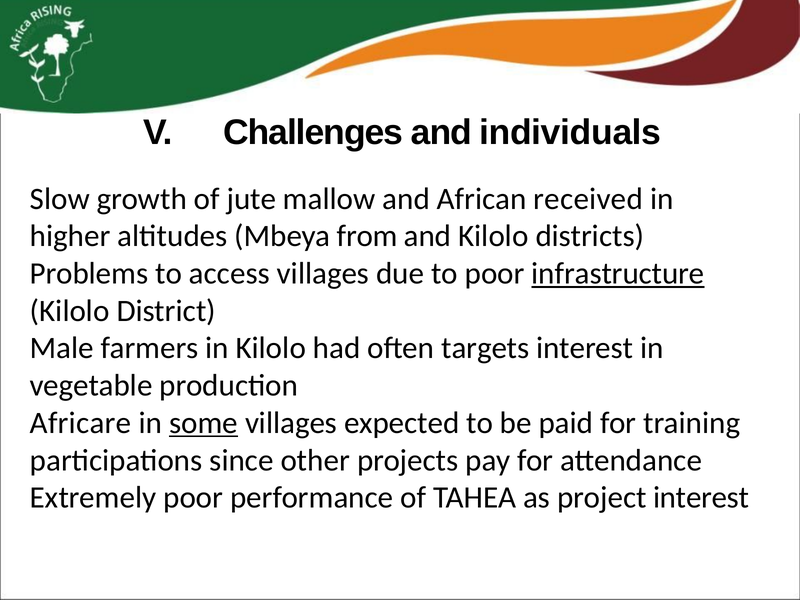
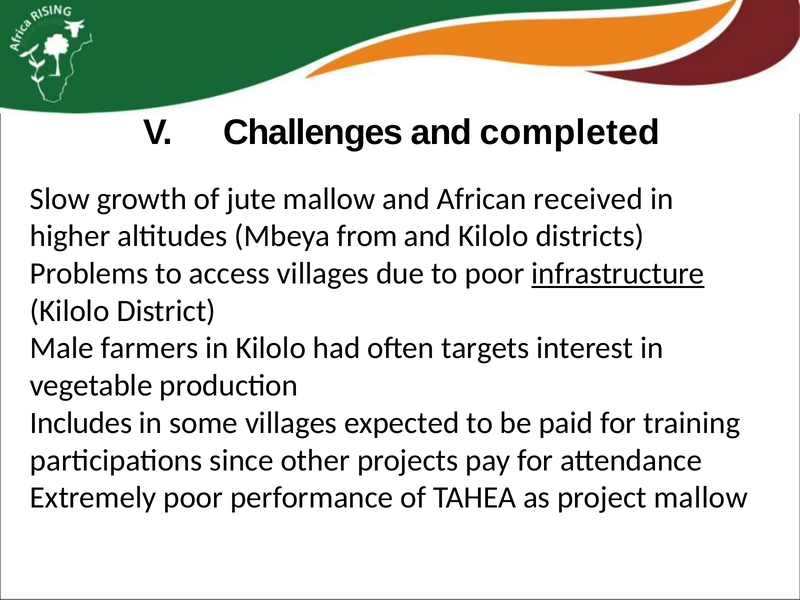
individuals: individuals -> completed (570, 132)
Africare: Africare -> Includes (81, 423)
some underline: present -> none (204, 423)
project interest: interest -> mallow (701, 498)
